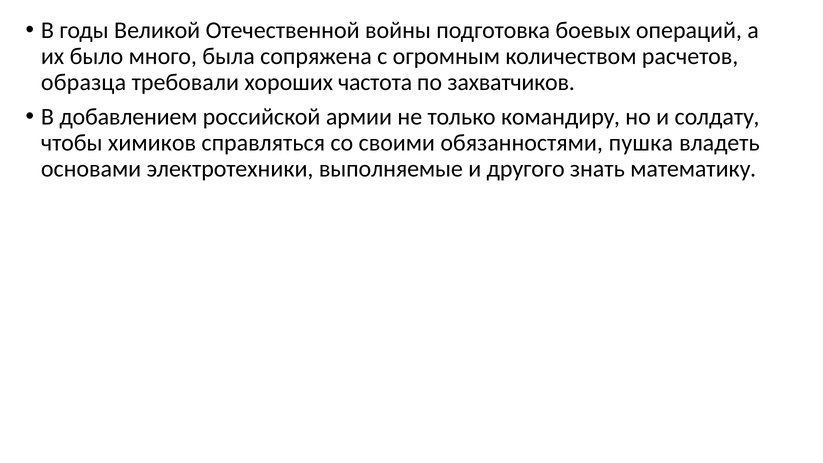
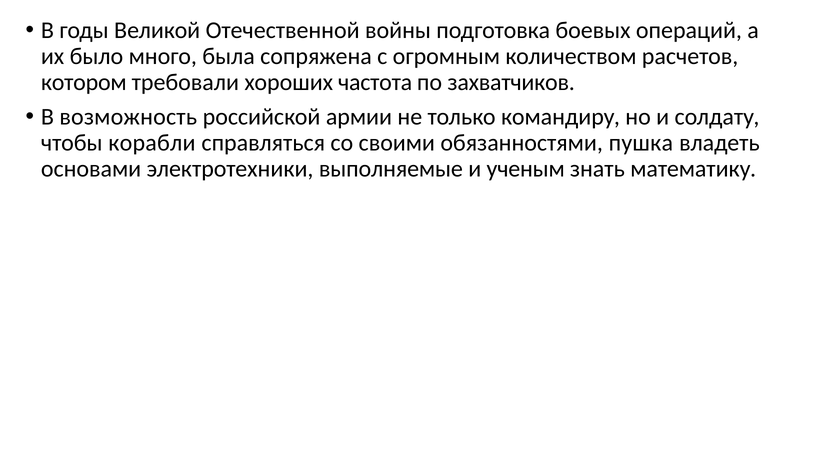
образца: образца -> котором (84, 82)
добавлением: добавлением -> возможность (128, 117)
химиков: химиков -> корабли (152, 143)
другого: другого -> ученым (526, 169)
